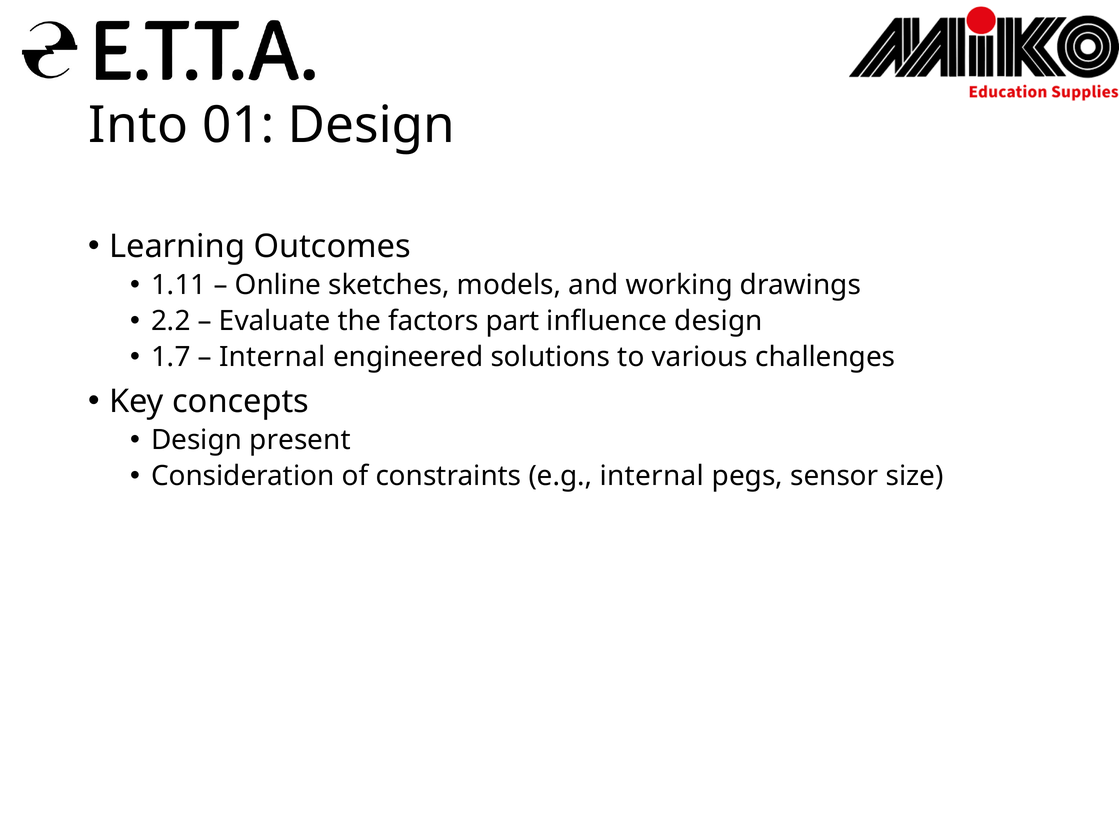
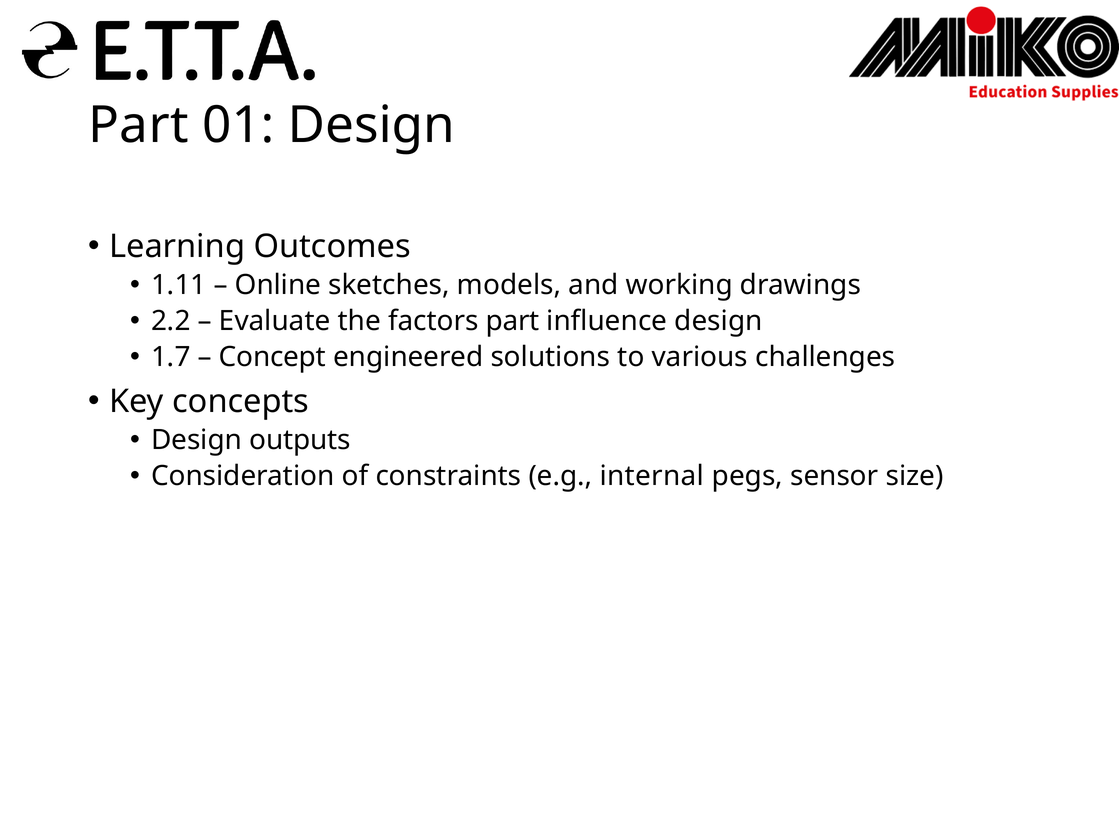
Into: Into -> Part (138, 125)
Internal: Internal -> Concept (272, 357)
present: present -> outputs (300, 440)
